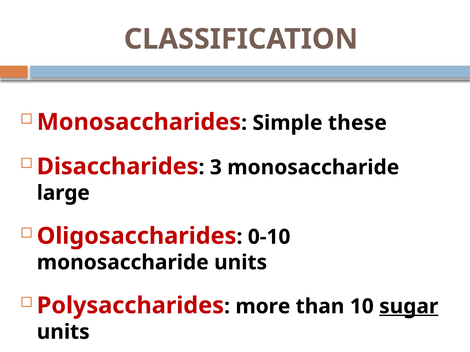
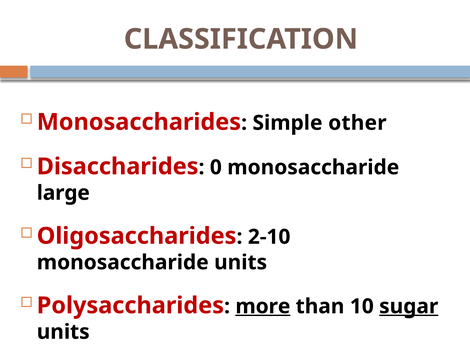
these: these -> other (357, 123)
3: 3 -> 0 (216, 168)
0-10: 0-10 -> 2-10 (269, 237)
more underline: none -> present (263, 307)
